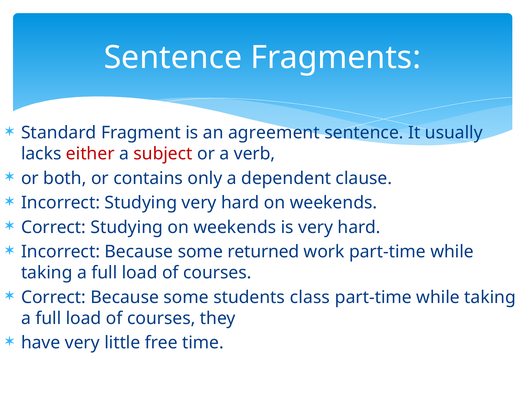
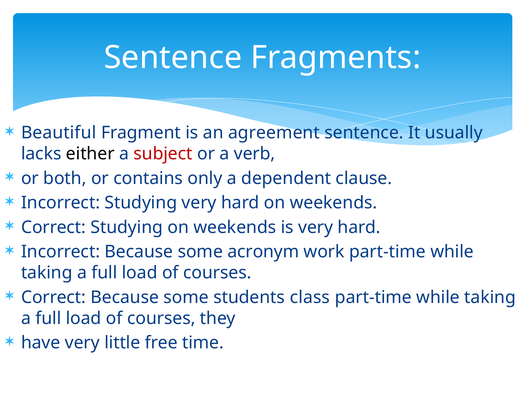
Standard: Standard -> Beautiful (59, 133)
either colour: red -> black (90, 154)
returned: returned -> acronym (263, 252)
